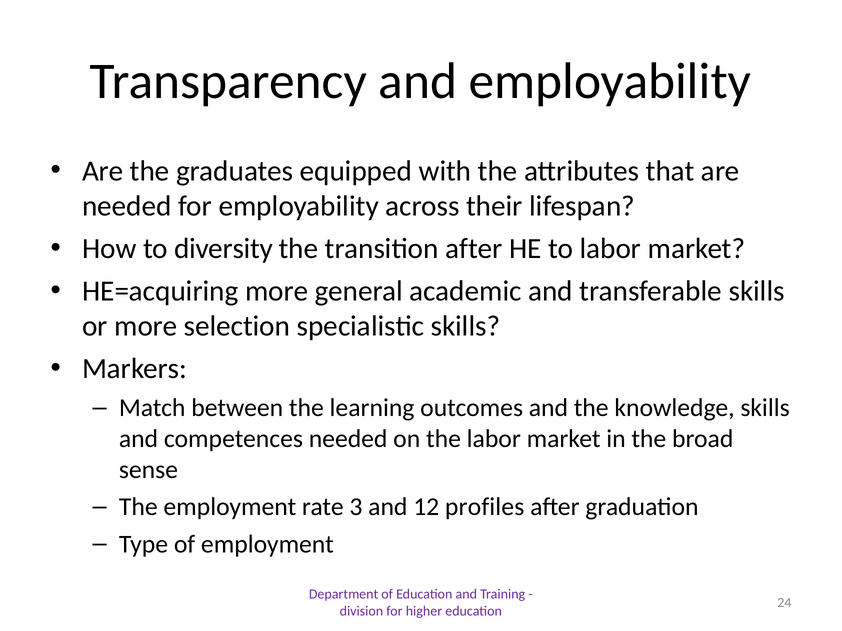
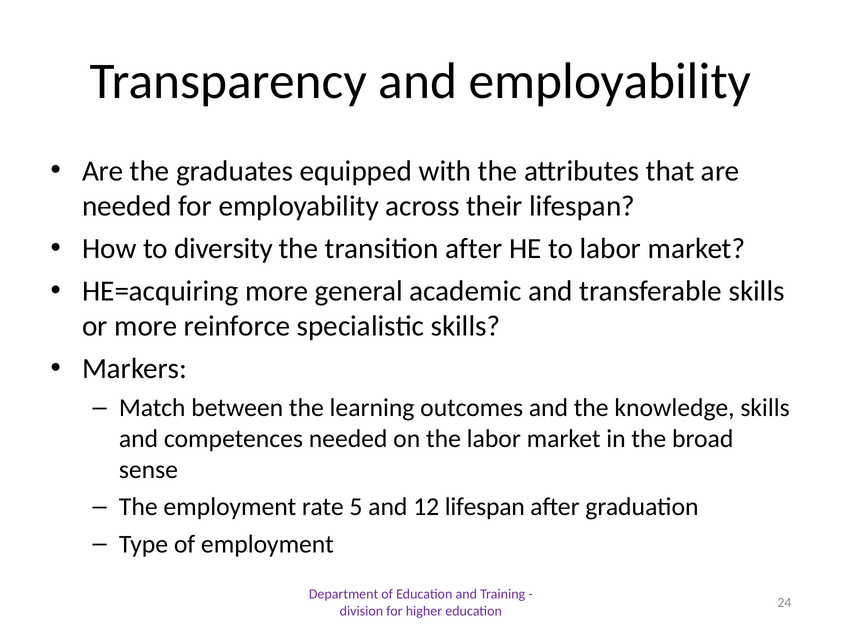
selection: selection -> reinforce (237, 326)
3: 3 -> 5 (356, 507)
12 profiles: profiles -> lifespan (485, 507)
